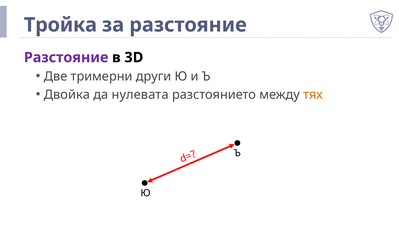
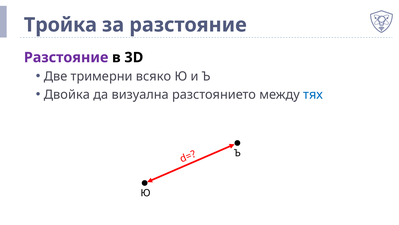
други: други -> всяко (154, 76)
нулевата: нулевата -> визуална (140, 94)
тях colour: orange -> blue (313, 94)
